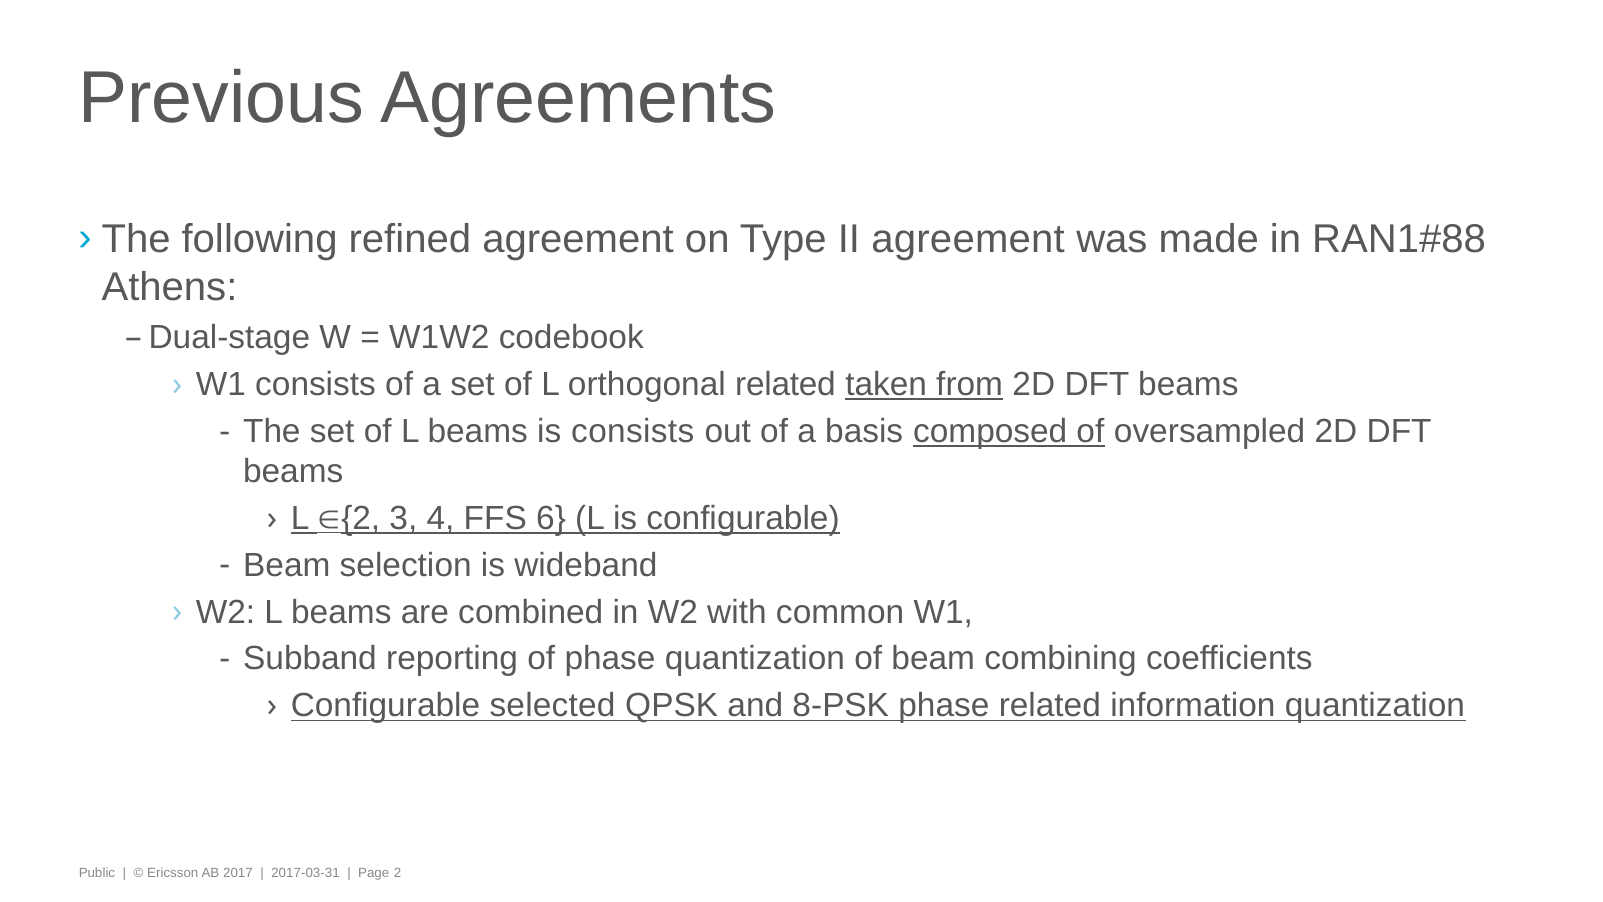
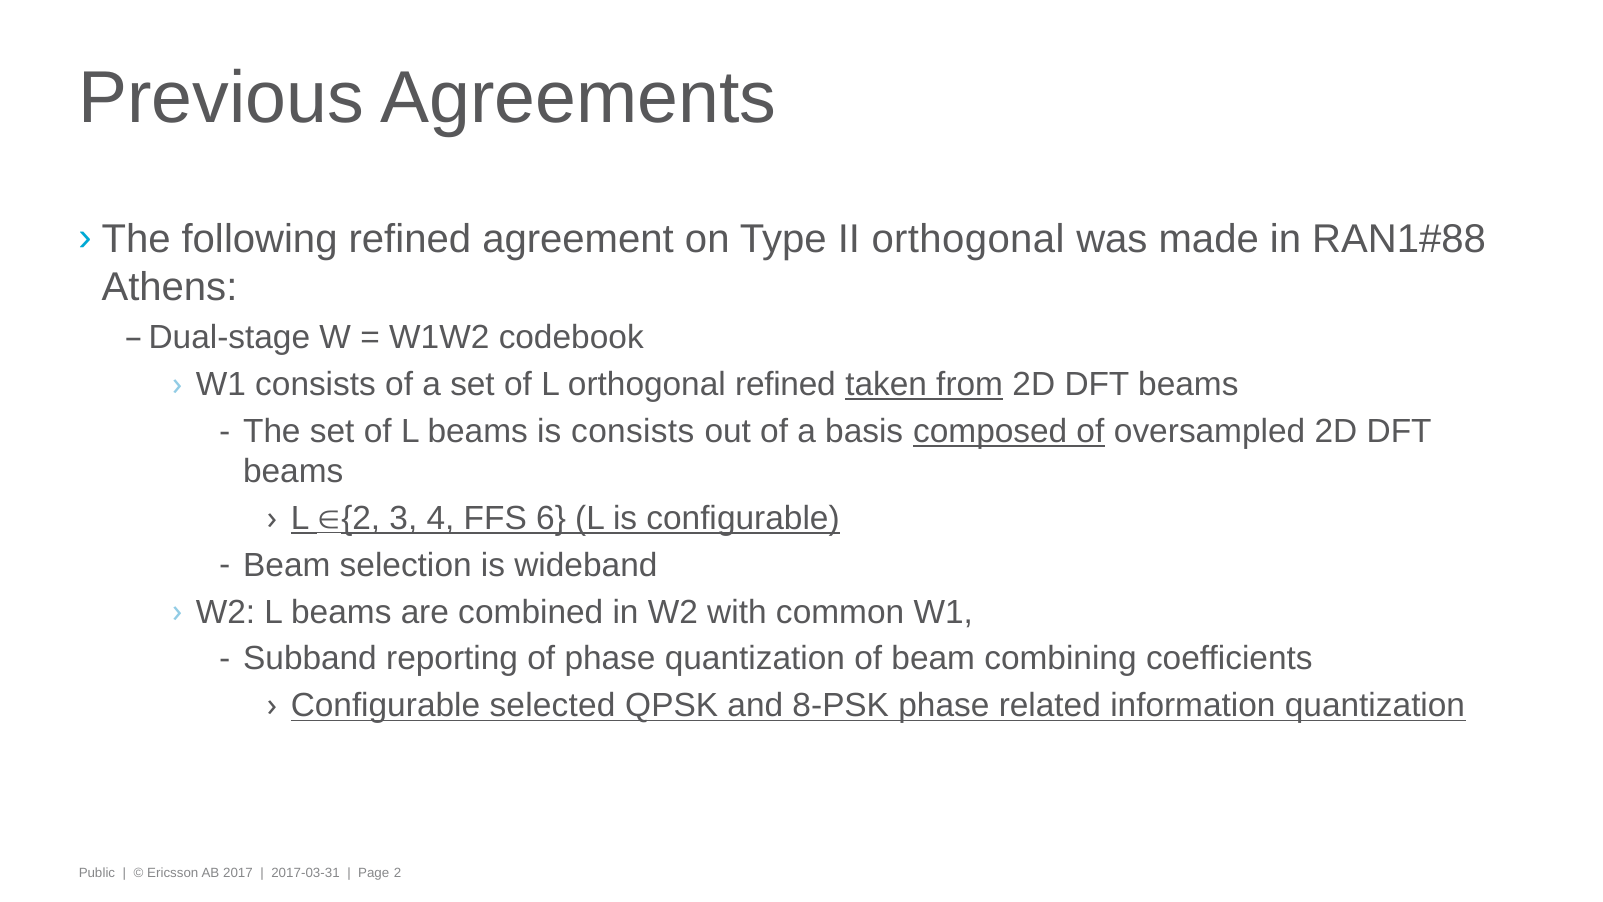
II agreement: agreement -> orthogonal (968, 239)
orthogonal related: related -> refined (785, 384)
